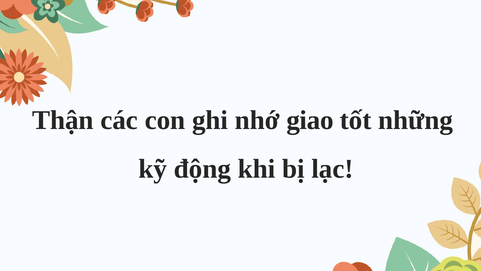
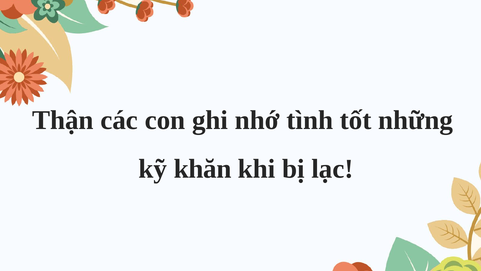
giao: giao -> tình (310, 120)
động: động -> khăn (203, 169)
